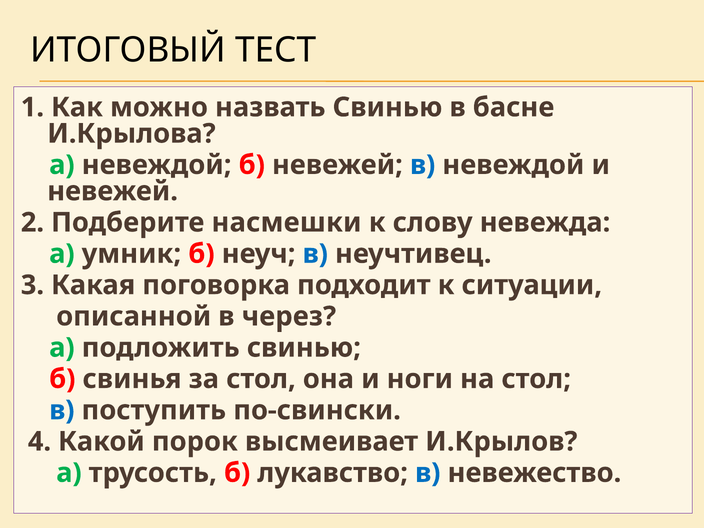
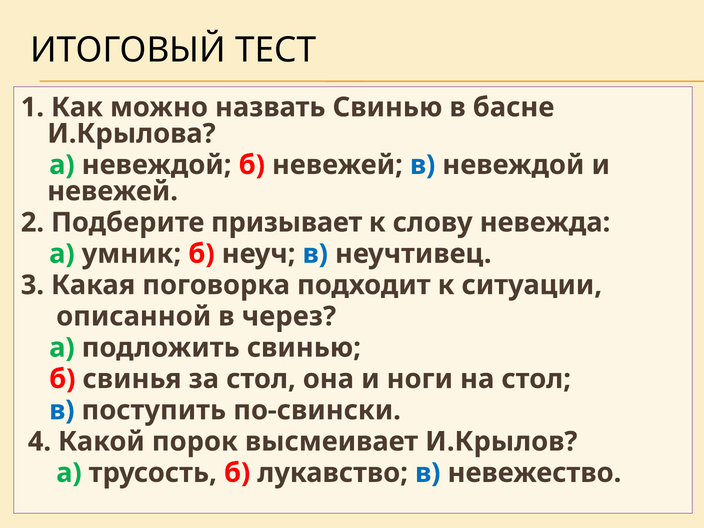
насмешки: насмешки -> призывает (287, 223)
